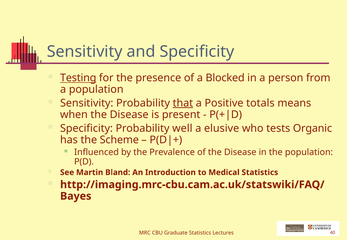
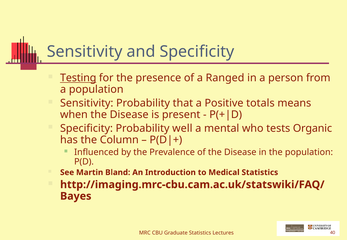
Blocked: Blocked -> Ranged (225, 78)
that underline: present -> none (183, 103)
elusive: elusive -> mental (222, 128)
Scheme: Scheme -> Column (119, 140)
